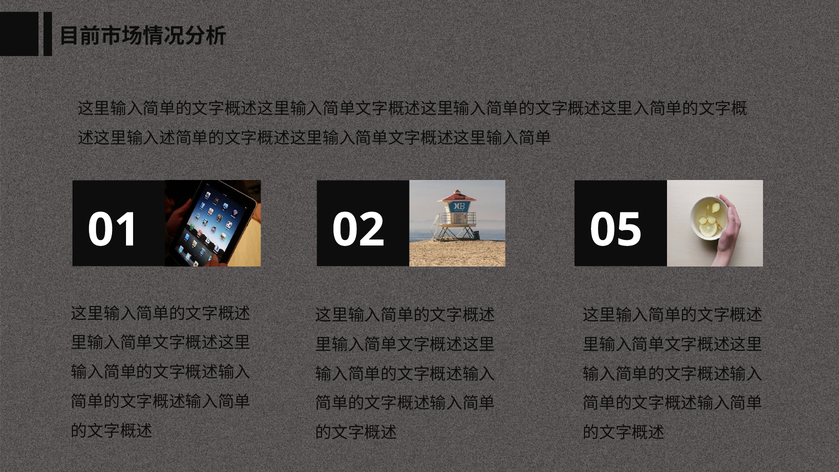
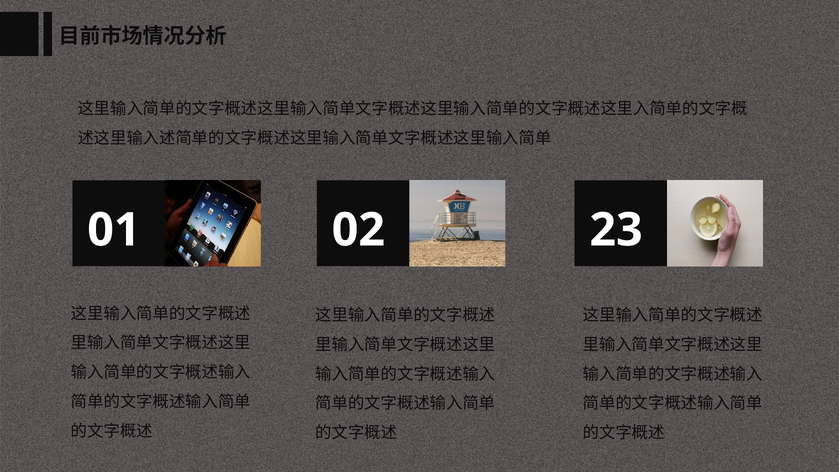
05: 05 -> 23 (616, 230)
